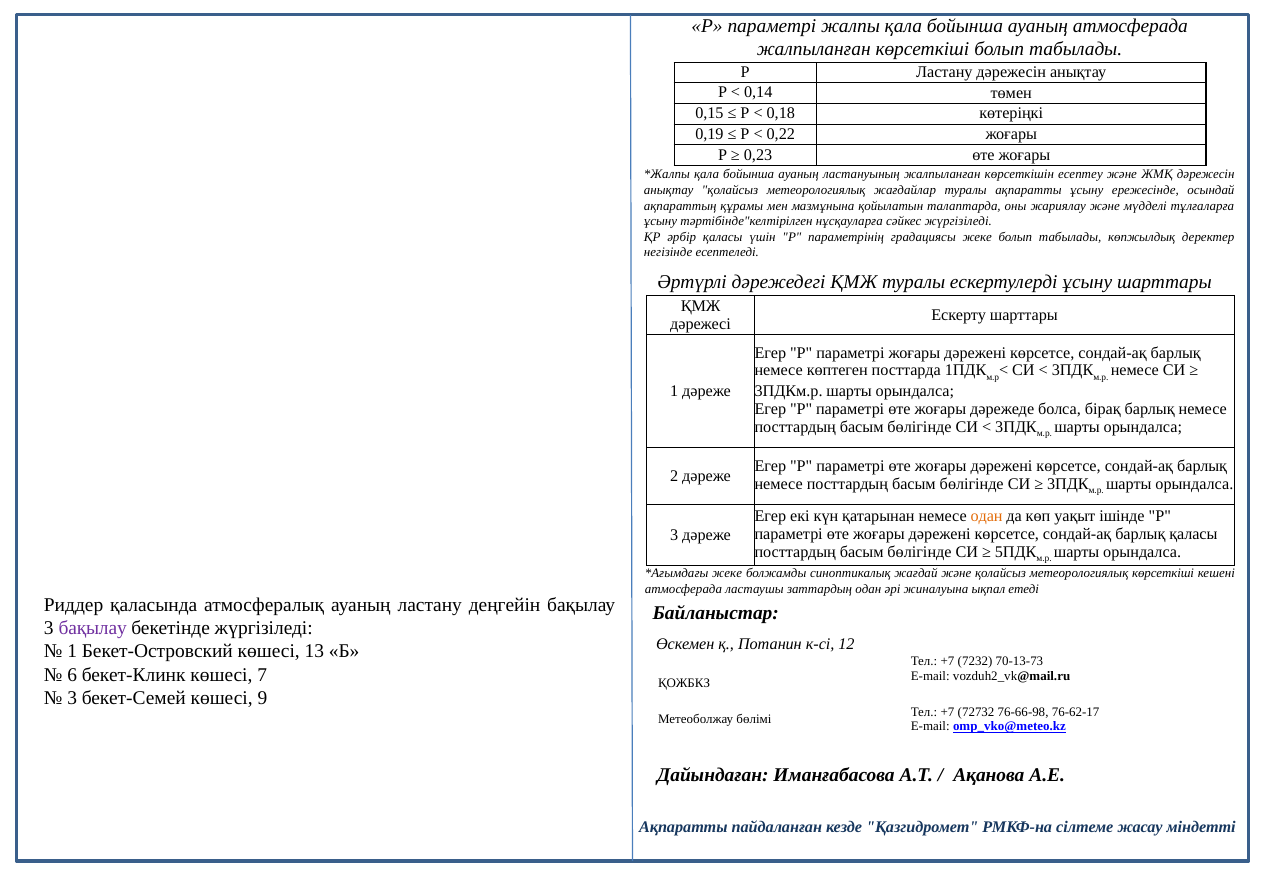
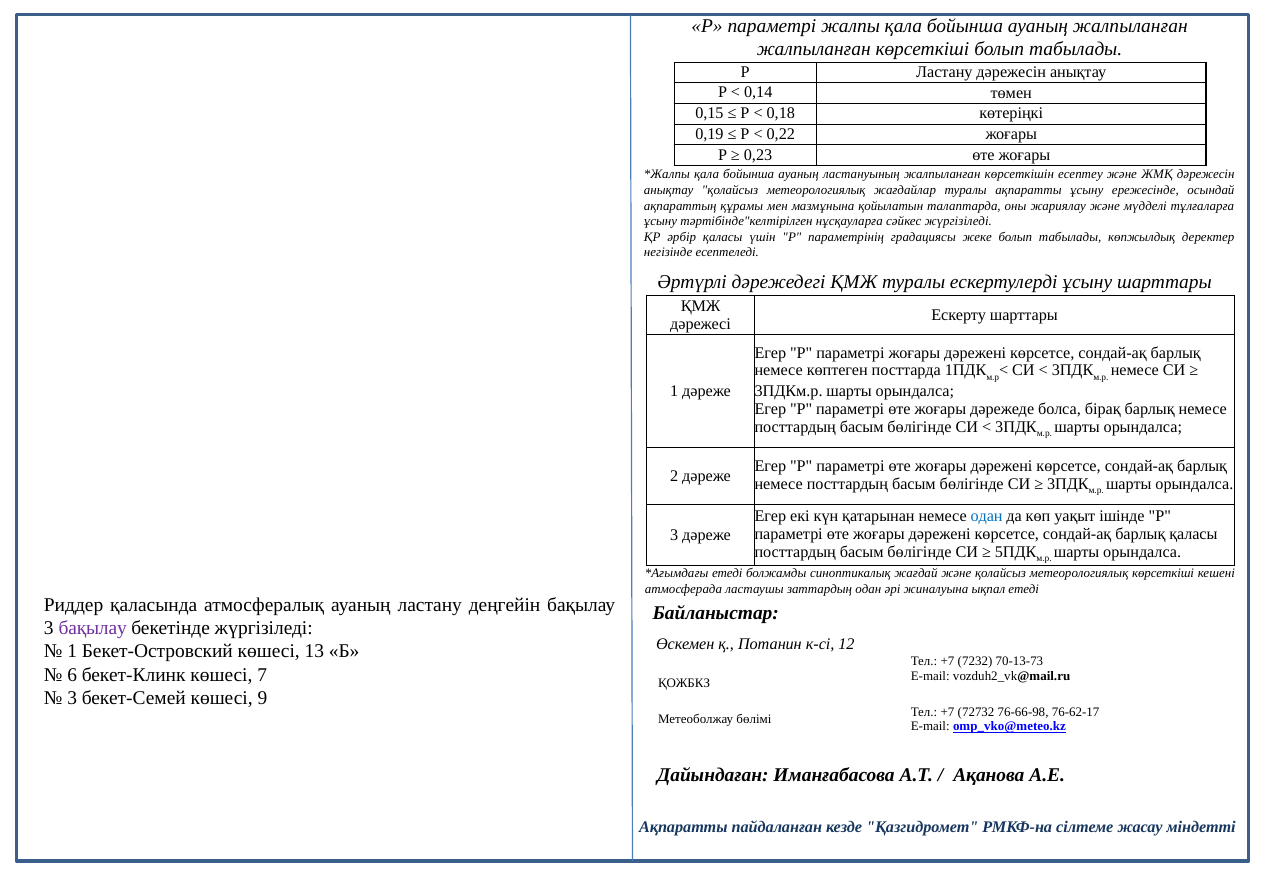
ауаның атмосферада: атмосферада -> жалпыланған (1130, 26)
одан colour: orange -> blue (987, 516)
жеке: жеке -> етеді (727, 573)
